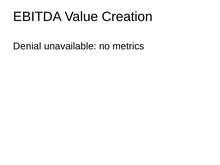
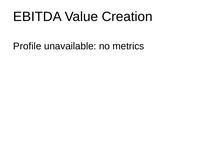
Denial: Denial -> Profile (27, 46)
